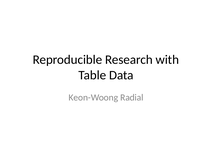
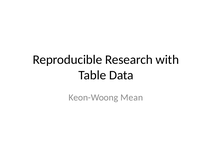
Radial: Radial -> Mean (132, 97)
